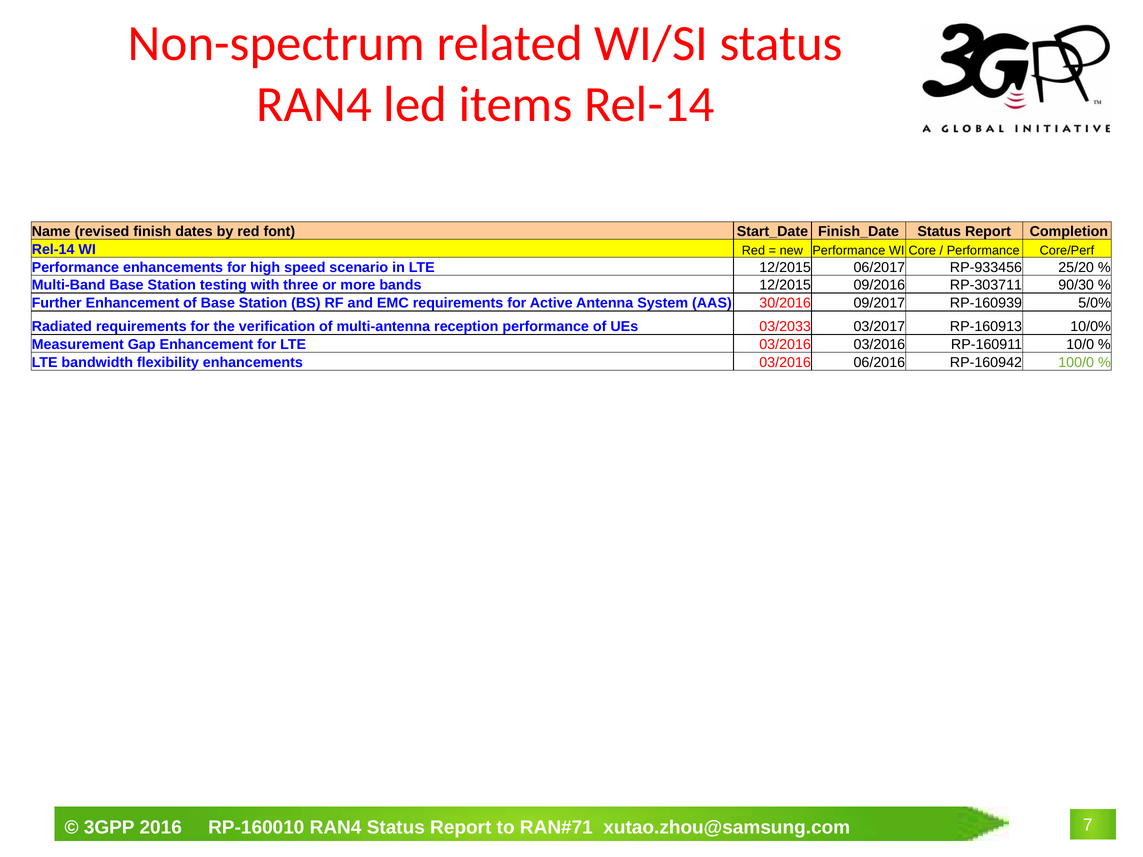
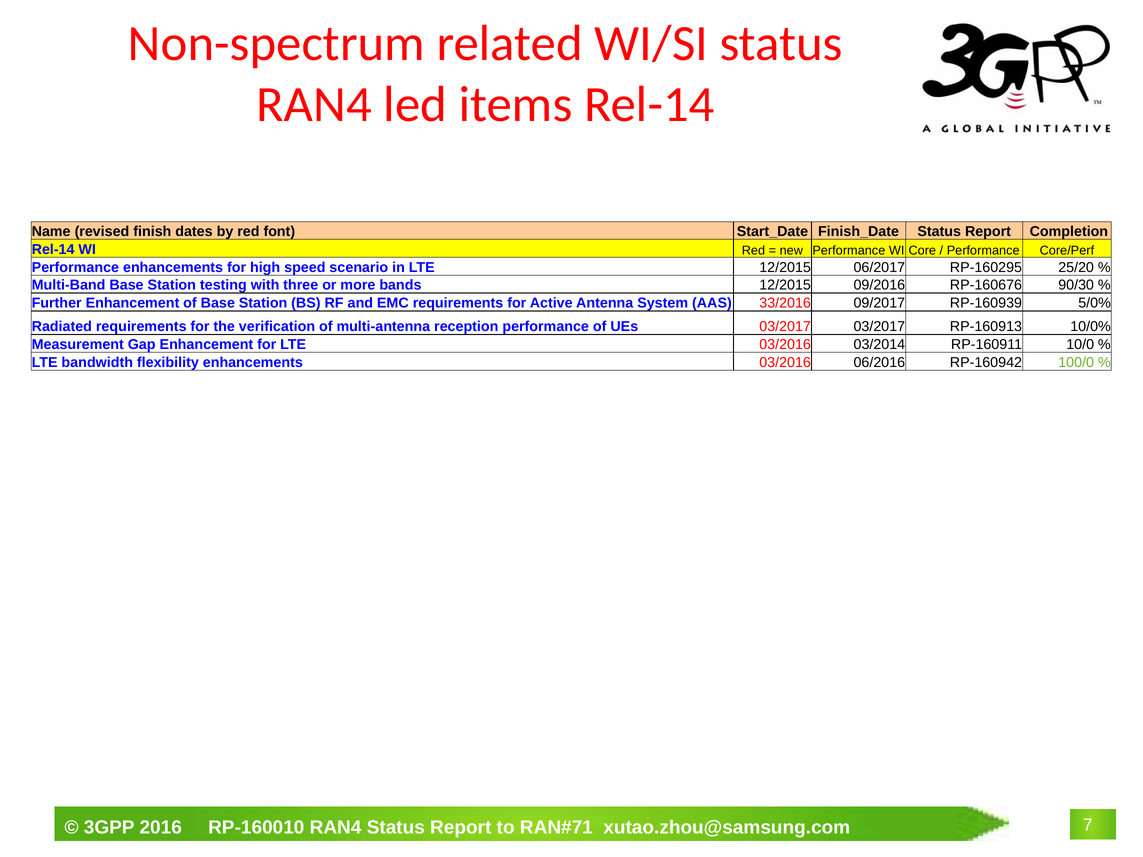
RP-933456: RP-933456 -> RP-160295 (986, 267)
RP-303711: RP-303711 -> RP-160676 (986, 285)
30/2016: 30/2016 -> 33/2016 (785, 303)
UEs 03/2033: 03/2033 -> 03/2017 (785, 327)
03/2016 03/2016: 03/2016 -> 03/2014 (879, 345)
